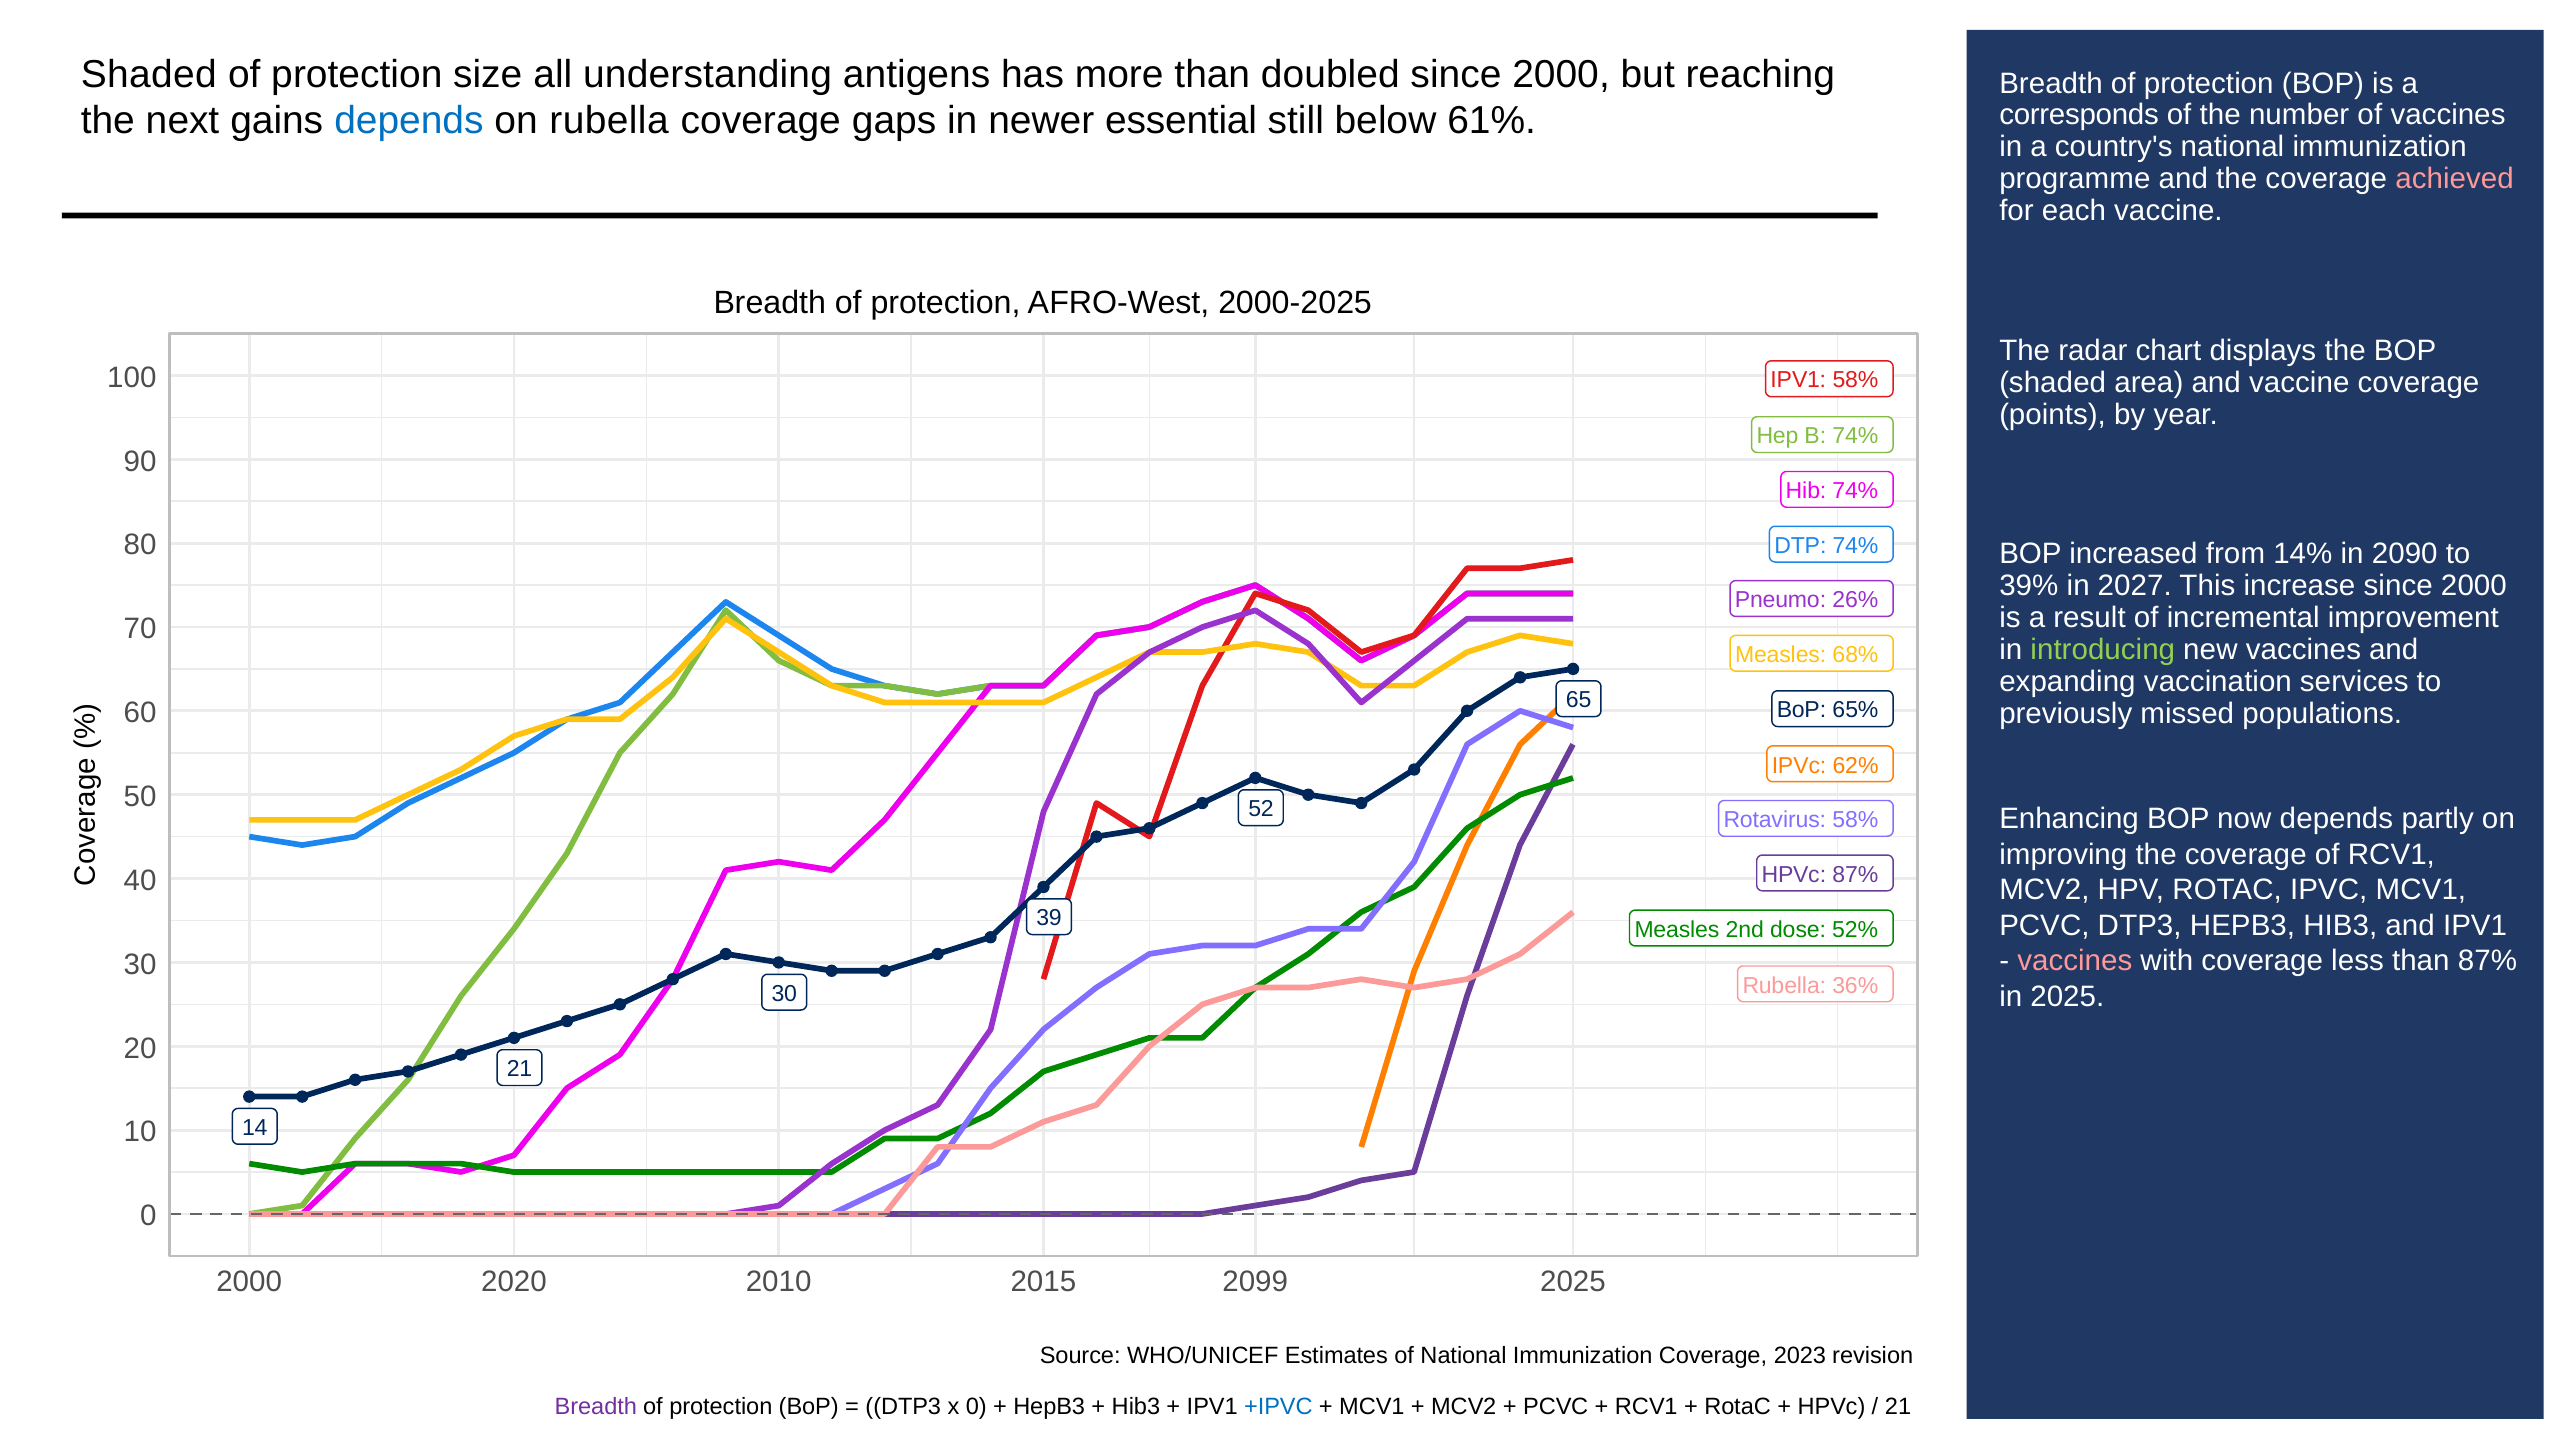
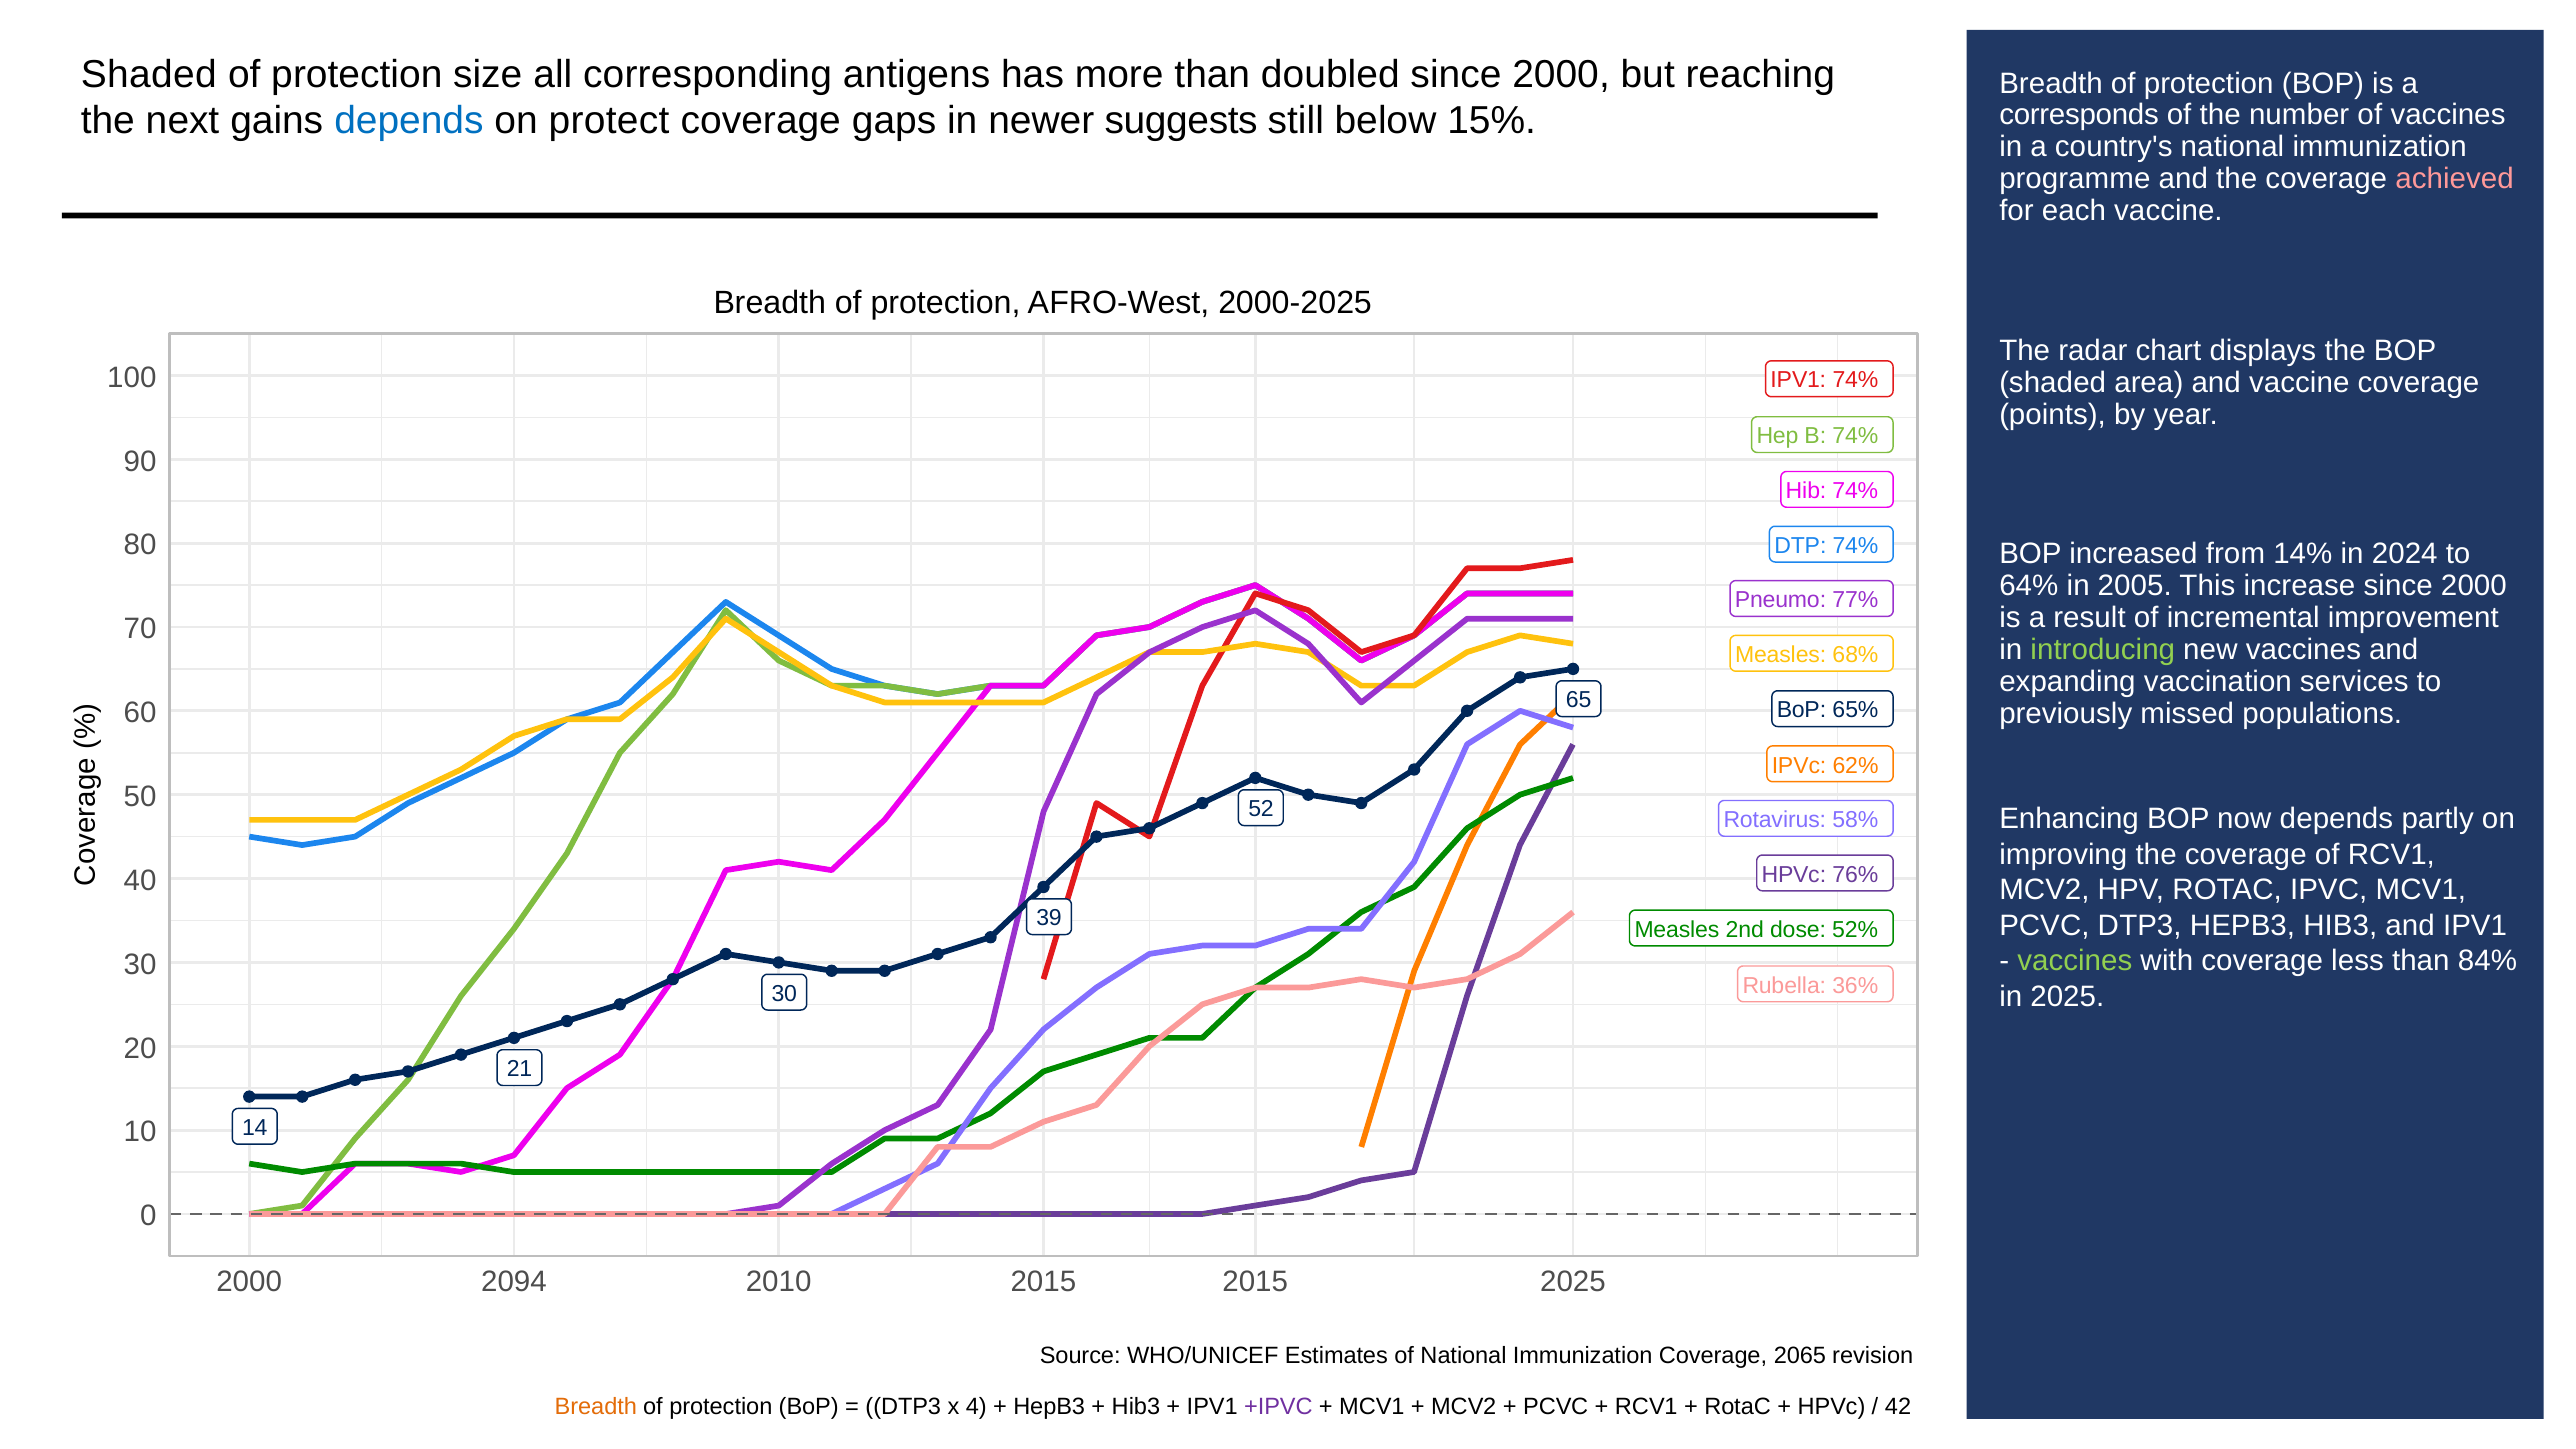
understanding: understanding -> corresponding (708, 74)
on rubella: rubella -> protect (609, 121)
essential: essential -> suggests (1181, 121)
61%: 61% -> 15% (1492, 121)
IPV1 58%: 58% -> 74% (1855, 380)
2090: 2090 -> 2024 (2405, 554)
39%: 39% -> 64% (2029, 586)
2027: 2027 -> 2005 (2135, 586)
26%: 26% -> 77% (1855, 600)
HPVc 87%: 87% -> 76% (1855, 875)
vaccines colour: pink -> light green (2075, 961)
than 87%: 87% -> 84% (2487, 961)
2020: 2020 -> 2094 (514, 1282)
2015 2099: 2099 -> 2015 (1255, 1282)
2023: 2023 -> 2065 (1800, 1356)
Breadth colour: purple -> orange (596, 1407)
x 0: 0 -> 4 (976, 1407)
+IPVC colour: blue -> purple (1278, 1407)
21: 21 -> 42 (1898, 1407)
